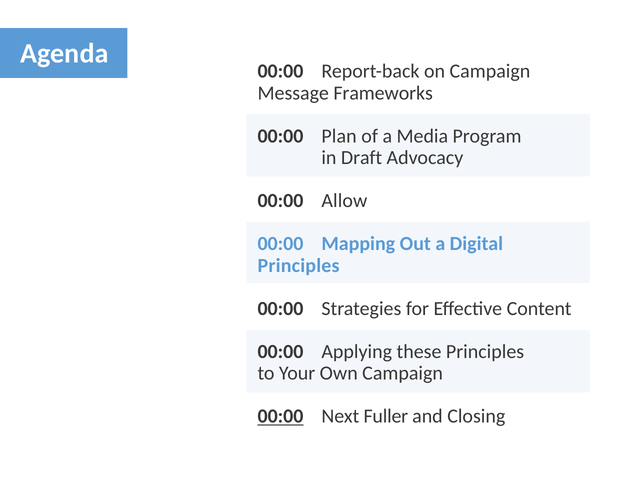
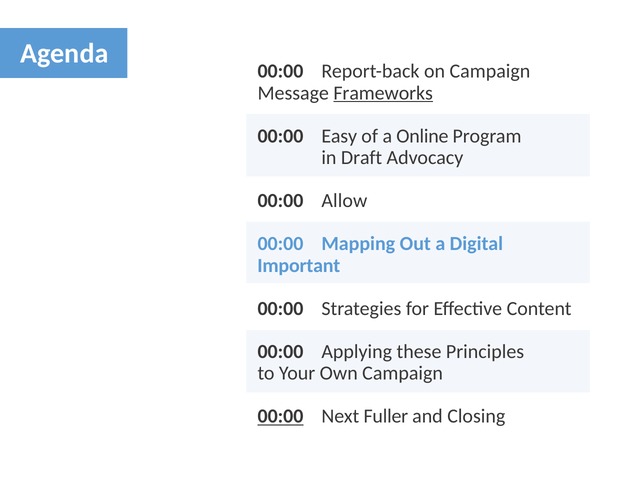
Frameworks underline: none -> present (383, 93)
Plan: Plan -> Easy (339, 136)
Media: Media -> Online (422, 136)
Principles: Principles -> Important (299, 266)
